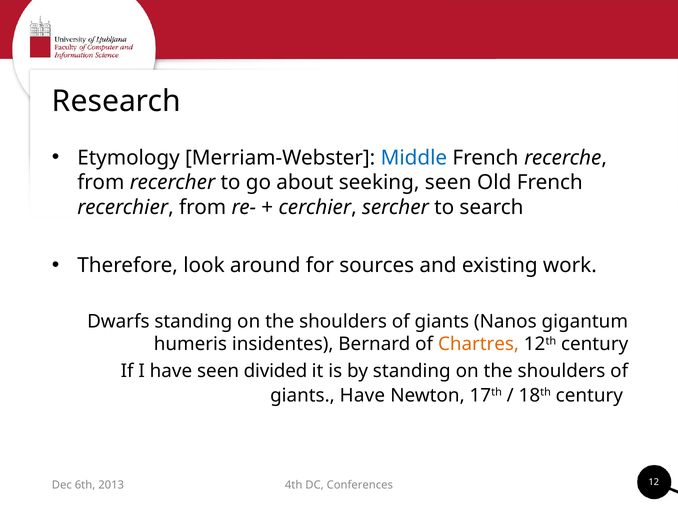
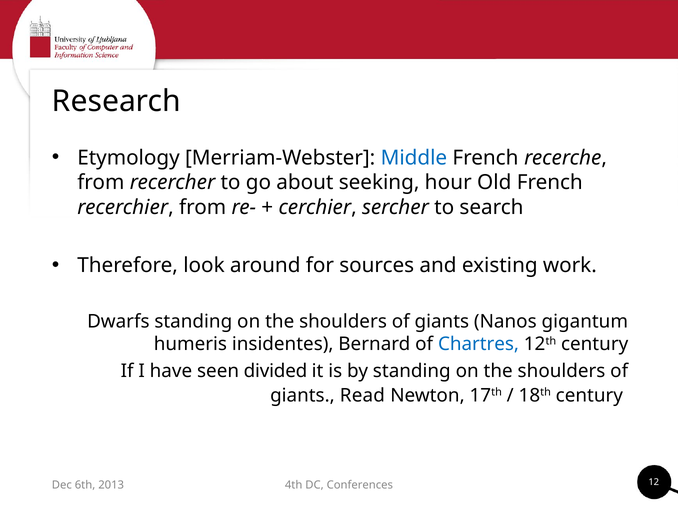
seeking seen: seen -> hour (448, 183)
Chartres colour: orange -> blue (478, 345)
giants Have: Have -> Read (362, 396)
